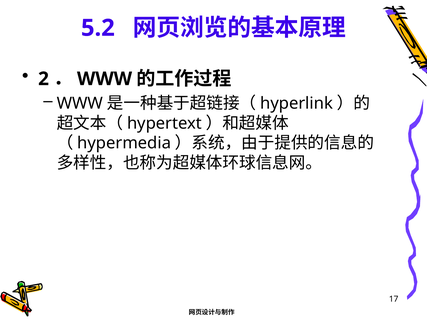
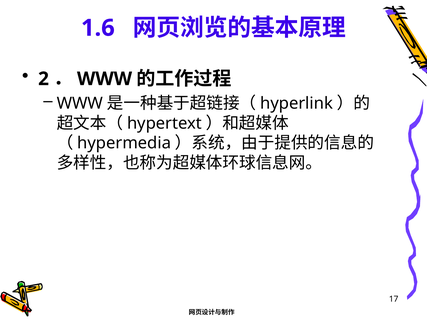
5.2: 5.2 -> 1.6 (98, 28)
